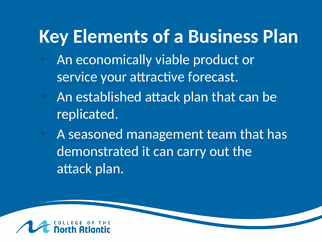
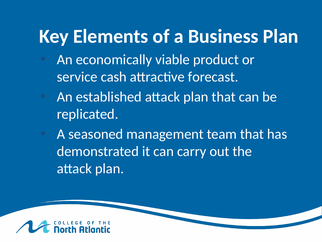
your: your -> cash (114, 77)
